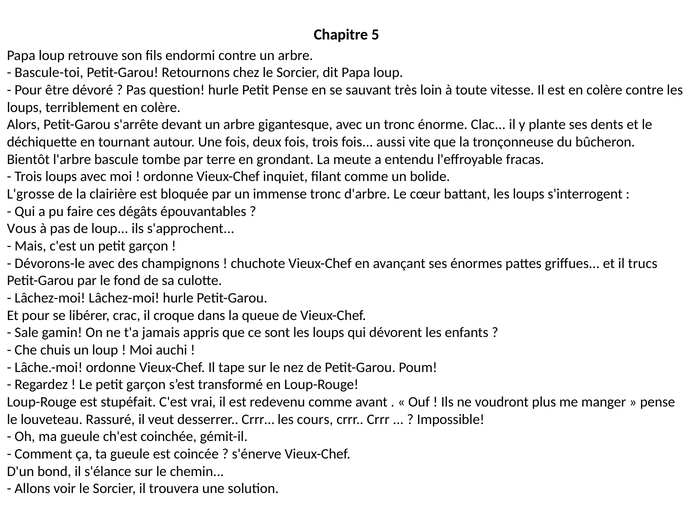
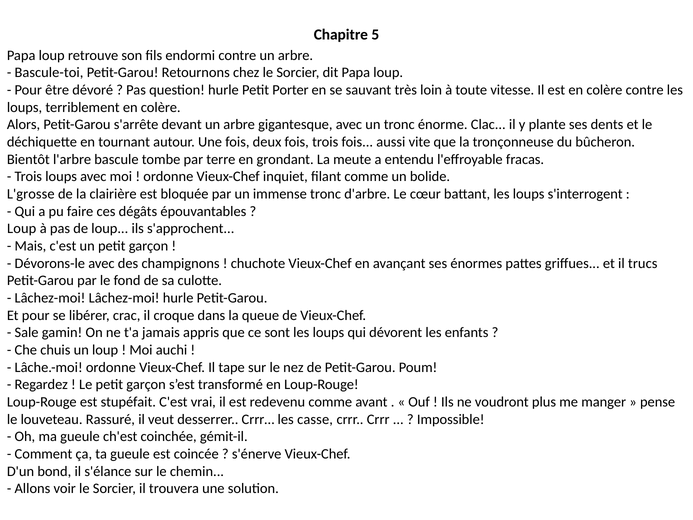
Petit Pense: Pense -> Porter (290, 90)
Vous: Vous -> Loup (22, 229)
cours: cours -> casse (315, 419)
